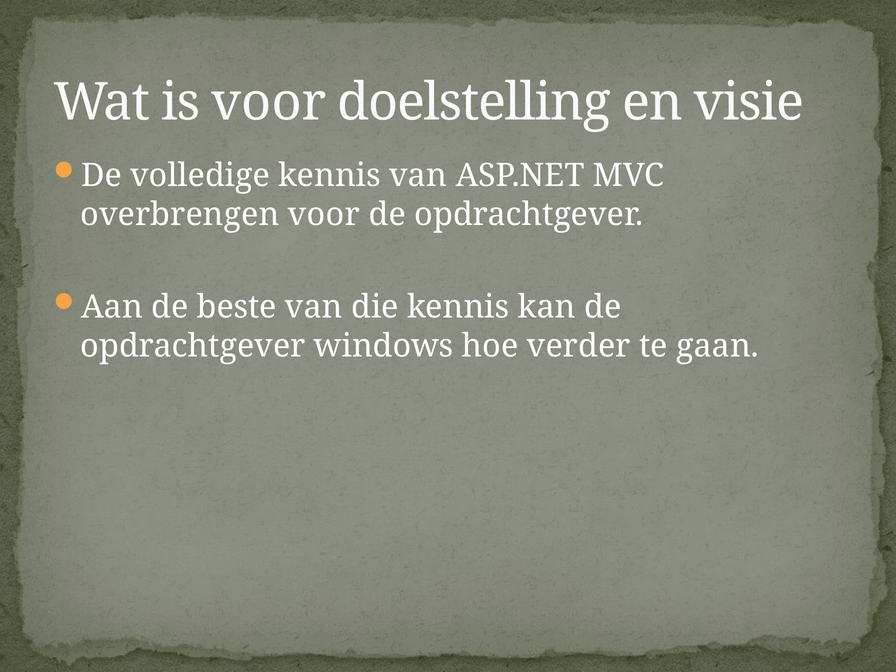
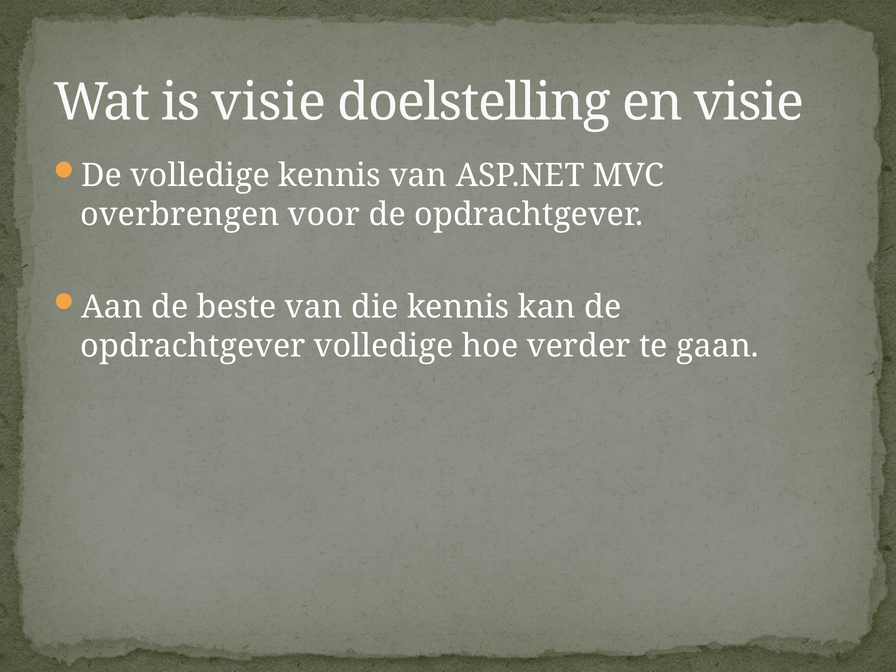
is voor: voor -> visie (269, 102)
opdrachtgever windows: windows -> volledige (384, 346)
